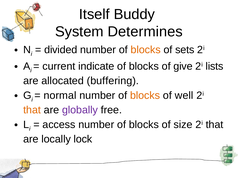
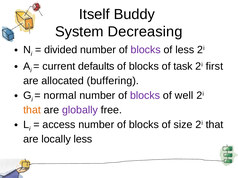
Determines: Determines -> Decreasing (145, 32)
blocks colour: orange -> purple (146, 50)
of sets: sets -> less (185, 50)
indicate: indicate -> defaults (96, 66)
give: give -> task (183, 66)
lists: lists -> first (214, 66)
blocks colour: orange -> purple (145, 96)
locally lock: lock -> less (83, 139)
